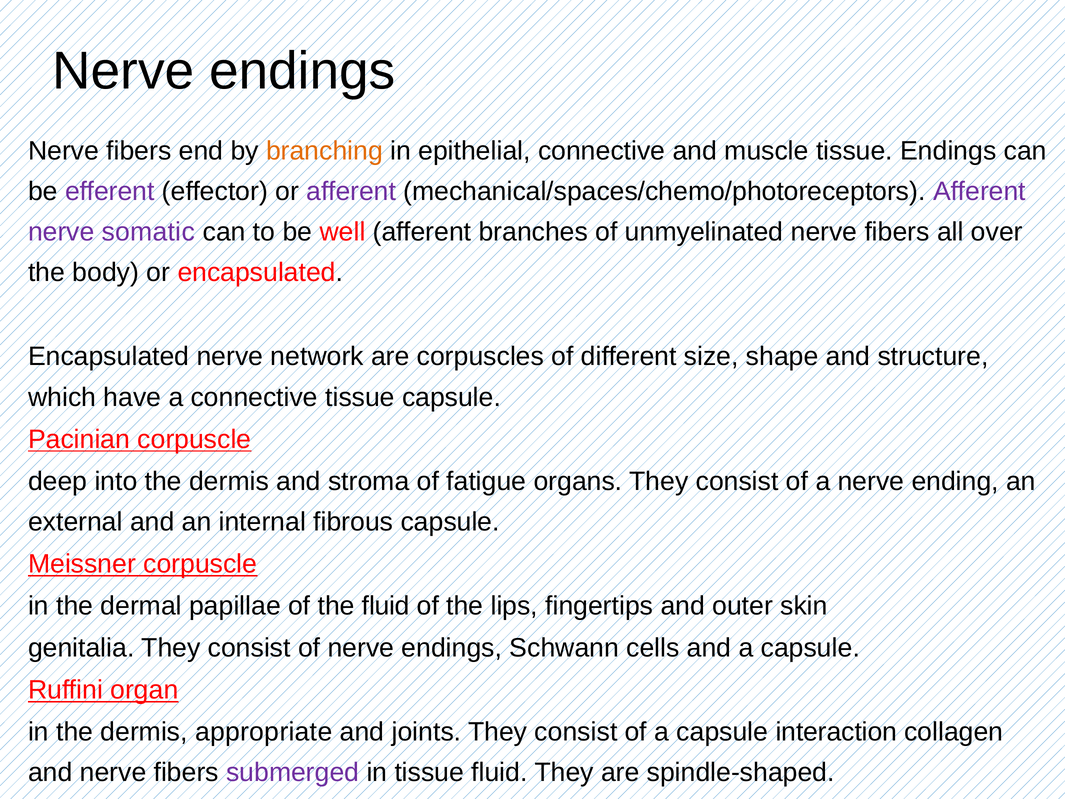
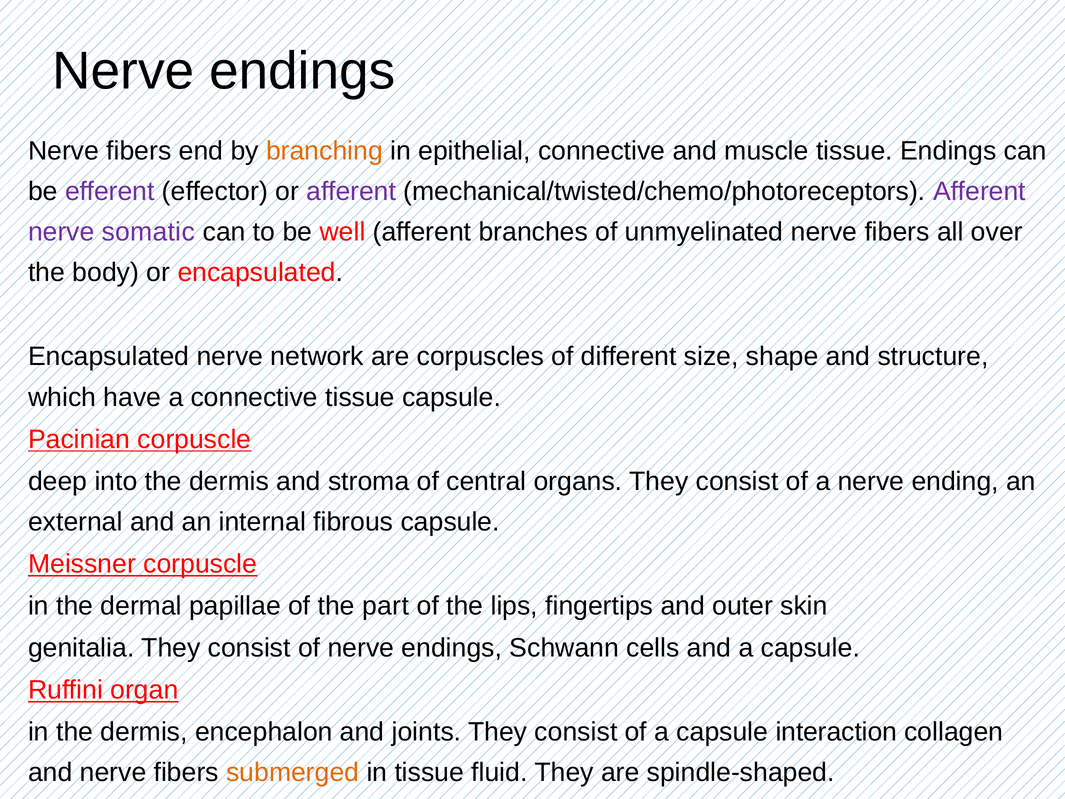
mechanical/spaces/chemo/photoreceptors: mechanical/spaces/chemo/photoreceptors -> mechanical/twisted/chemo/photoreceptors (664, 191)
fatigue: fatigue -> central (486, 481)
the fluid: fluid -> part (386, 606)
appropriate: appropriate -> encephalon (264, 732)
submerged colour: purple -> orange (293, 772)
